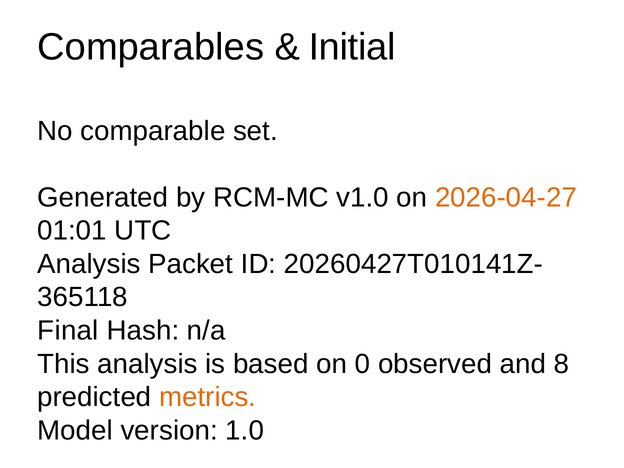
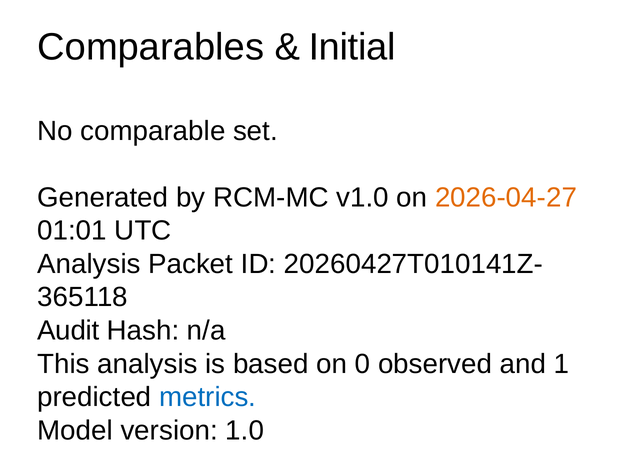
Final: Final -> Audit (68, 331)
8: 8 -> 1 (562, 364)
metrics colour: orange -> blue (208, 397)
